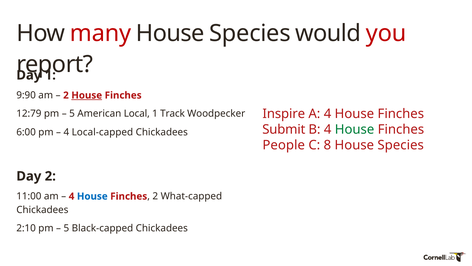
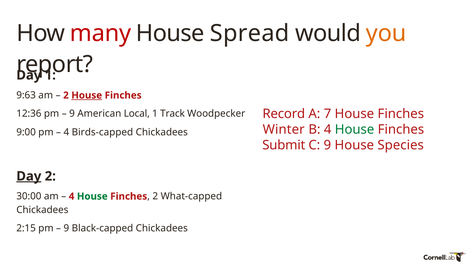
Species: Species -> Spread (250, 33)
you colour: red -> orange (386, 33)
9:90: 9:90 -> 9:63 (26, 95)
Inspire: Inspire -> Record (284, 114)
A 4: 4 -> 7 (328, 114)
12:79: 12:79 -> 12:36 (29, 114)
5: 5 -> 9 (72, 114)
Submit: Submit -> Winter (284, 129)
6:00: 6:00 -> 9:00 (26, 132)
Local-capped: Local-capped -> Birds-capped (102, 132)
People: People -> Submit (284, 145)
C 8: 8 -> 9 (327, 145)
Day underline: none -> present (29, 176)
11:00: 11:00 -> 30:00 (29, 196)
House colour: blue -> green (92, 196)
2:10: 2:10 -> 2:15 (26, 228)
5: 5 -> 9 (66, 228)
